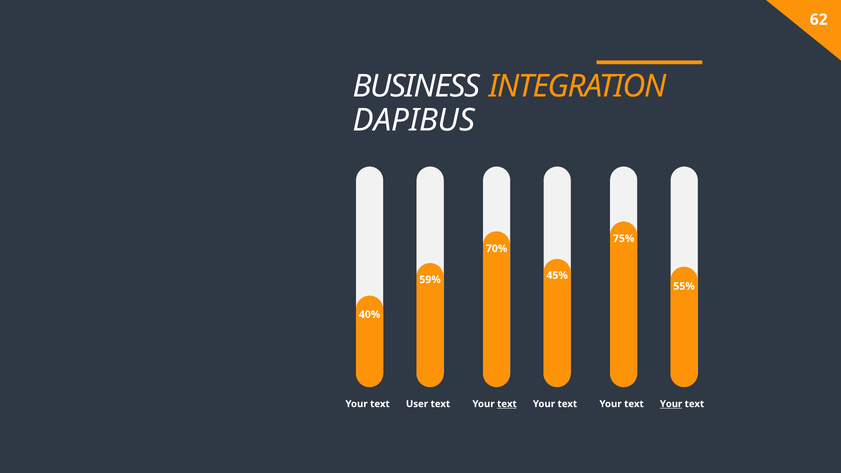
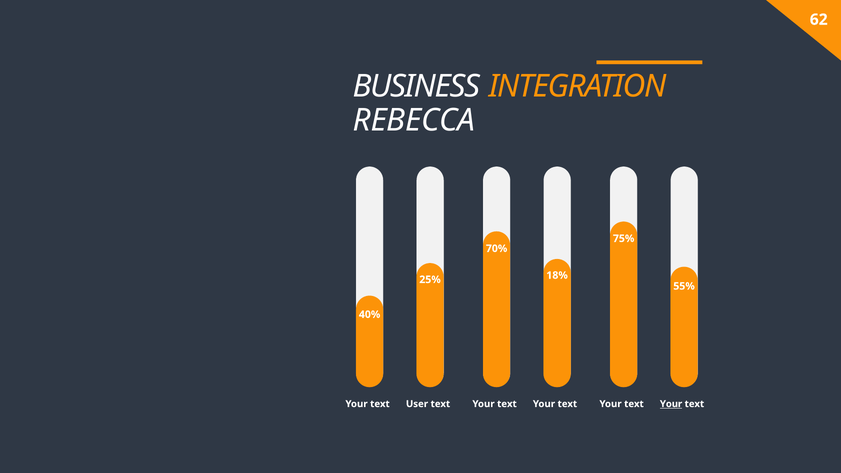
DAPIBUS: DAPIBUS -> REBECCA (414, 121)
45%: 45% -> 18% (557, 275)
59%: 59% -> 25% (430, 280)
text underline: present -> none (507, 404)
